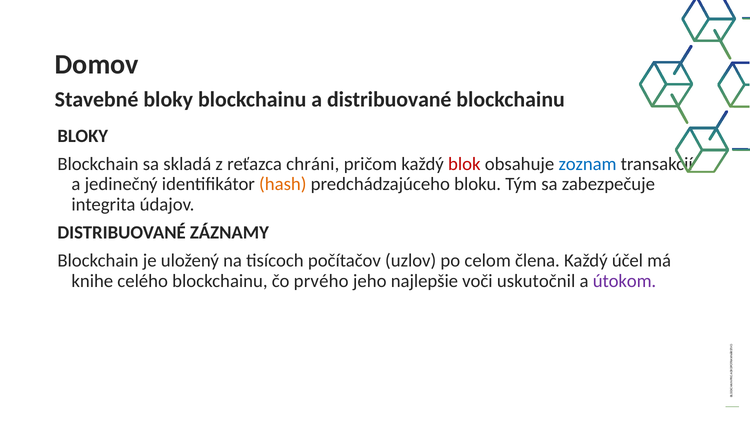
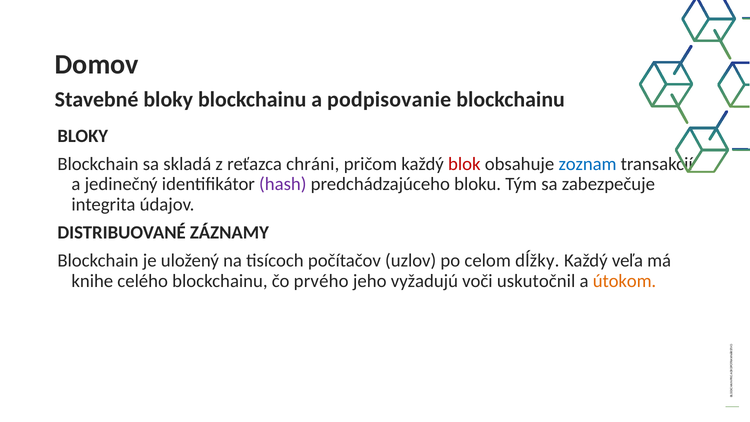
a distribuované: distribuované -> podpisovanie (389, 100)
hash colour: orange -> purple (283, 184)
člena: člena -> dĺžky (537, 261)
účel: účel -> veľa (627, 261)
najlepšie: najlepšie -> vyžadujú (424, 281)
útokom colour: purple -> orange (625, 281)
